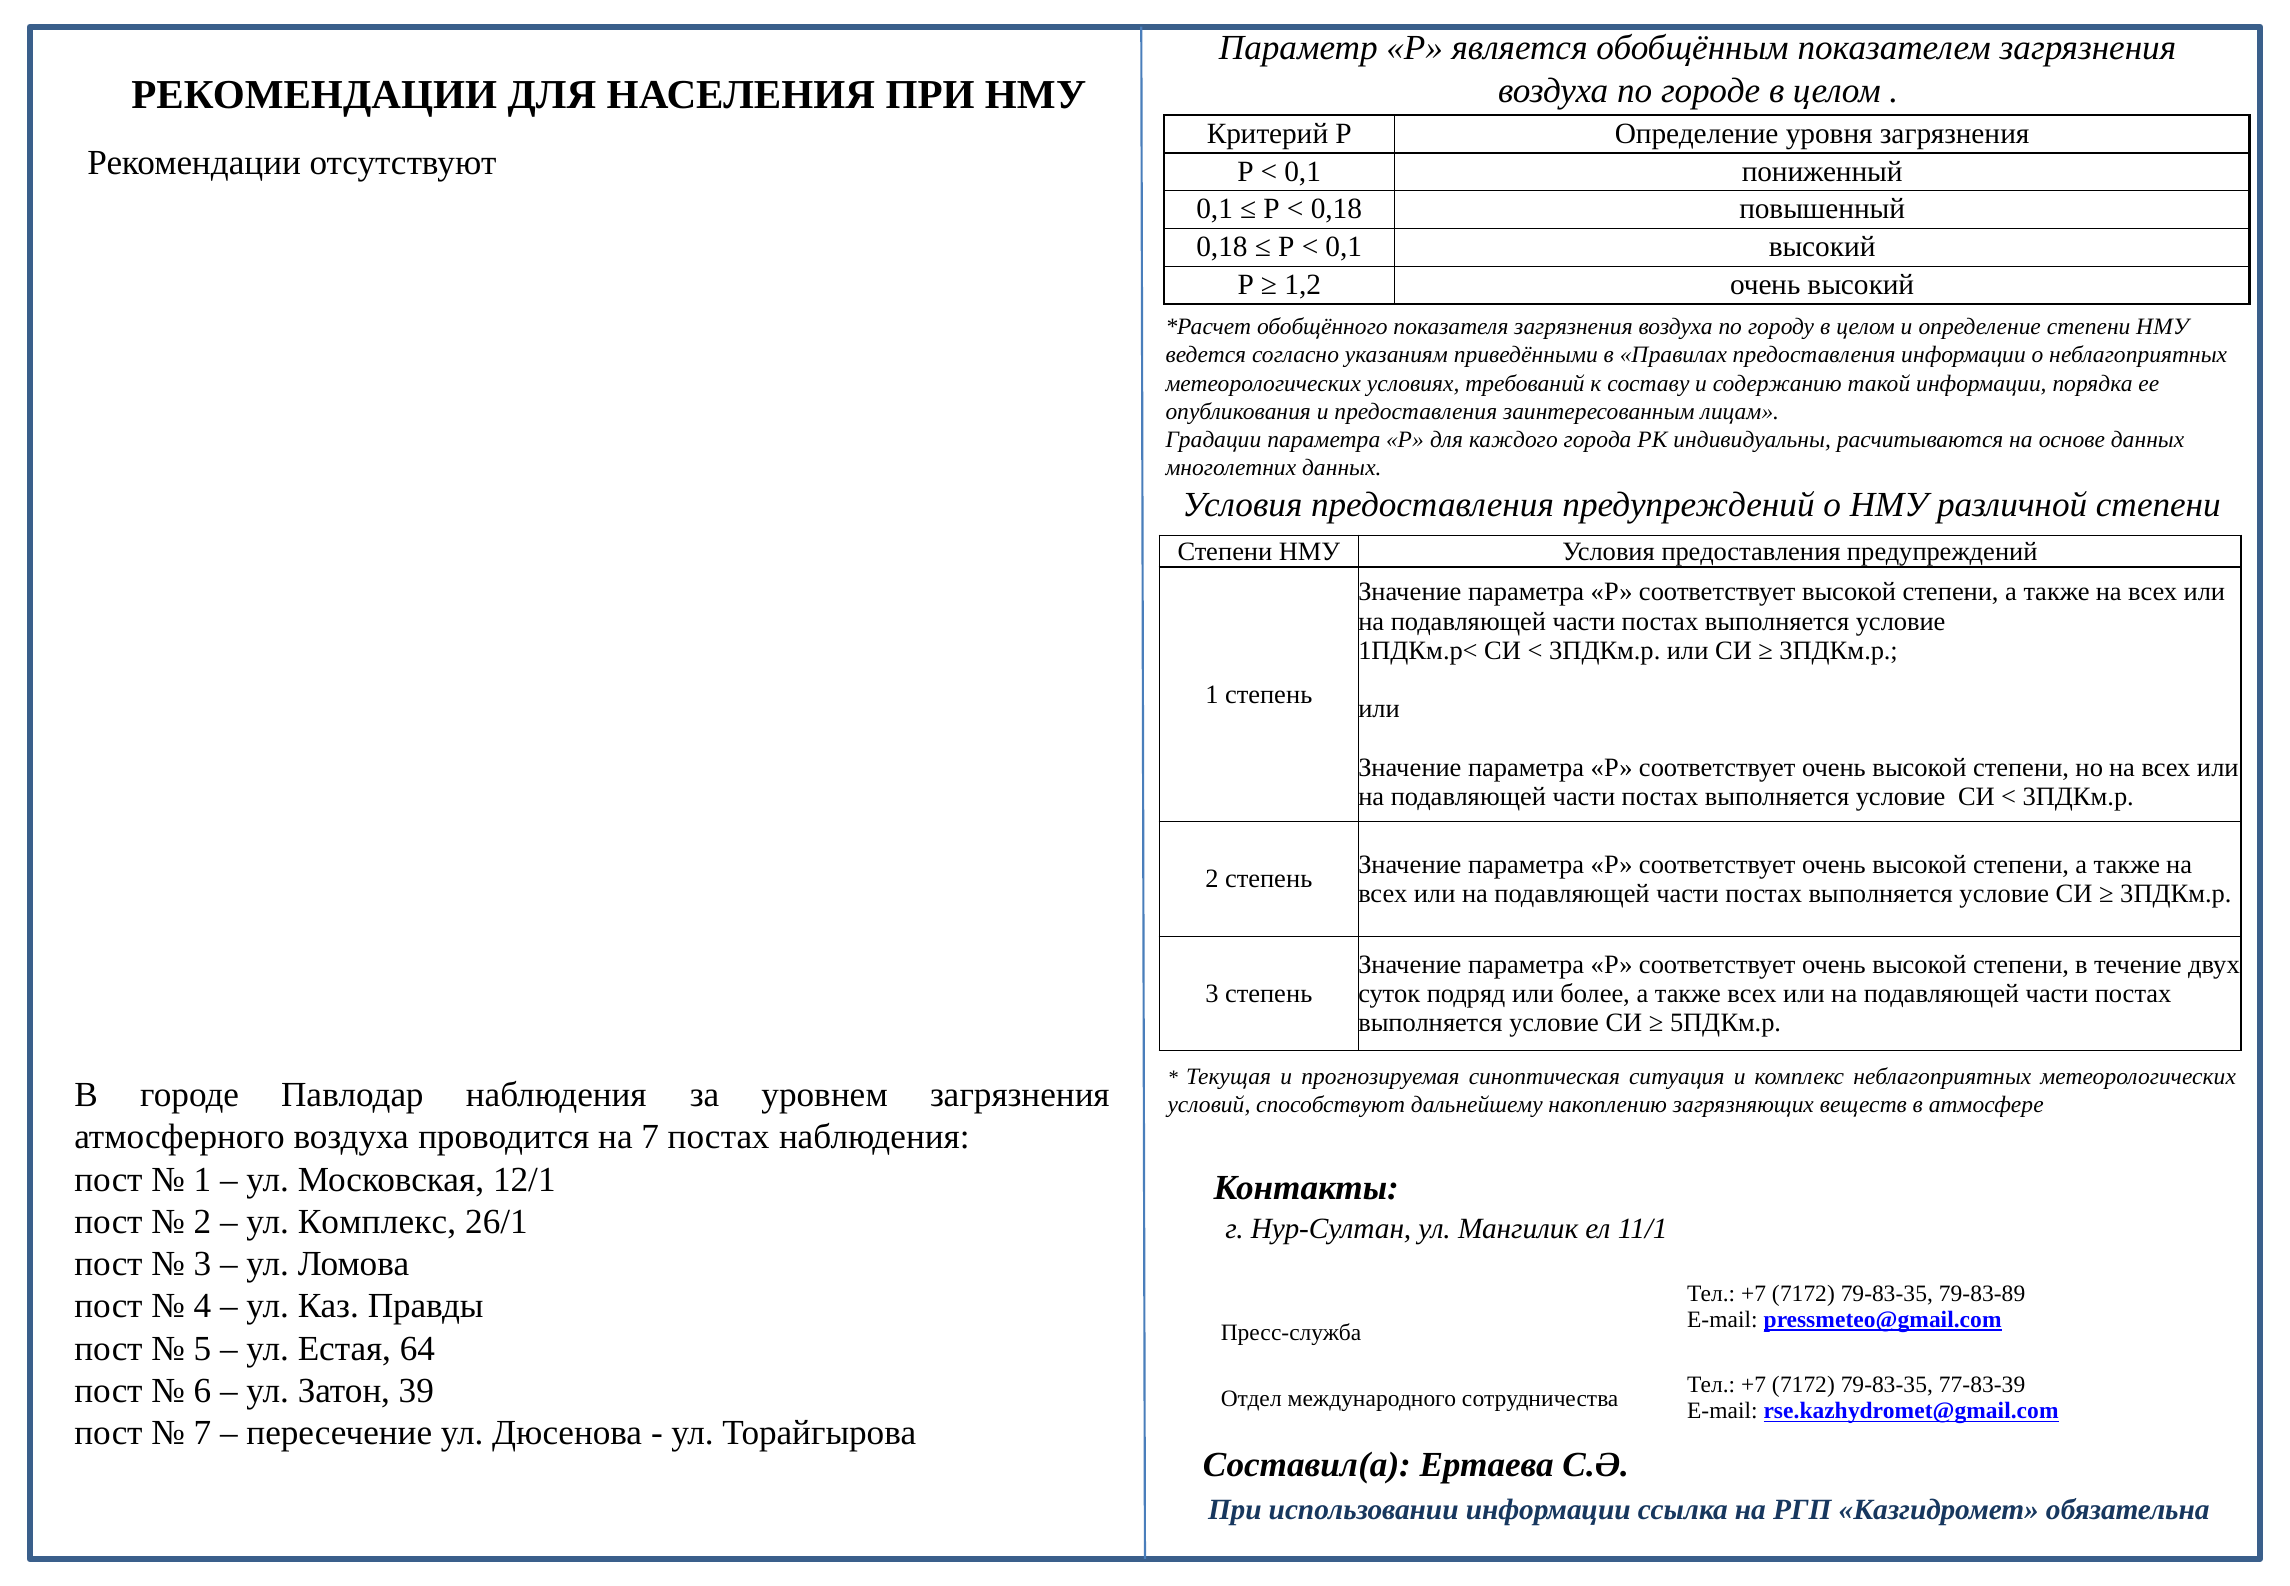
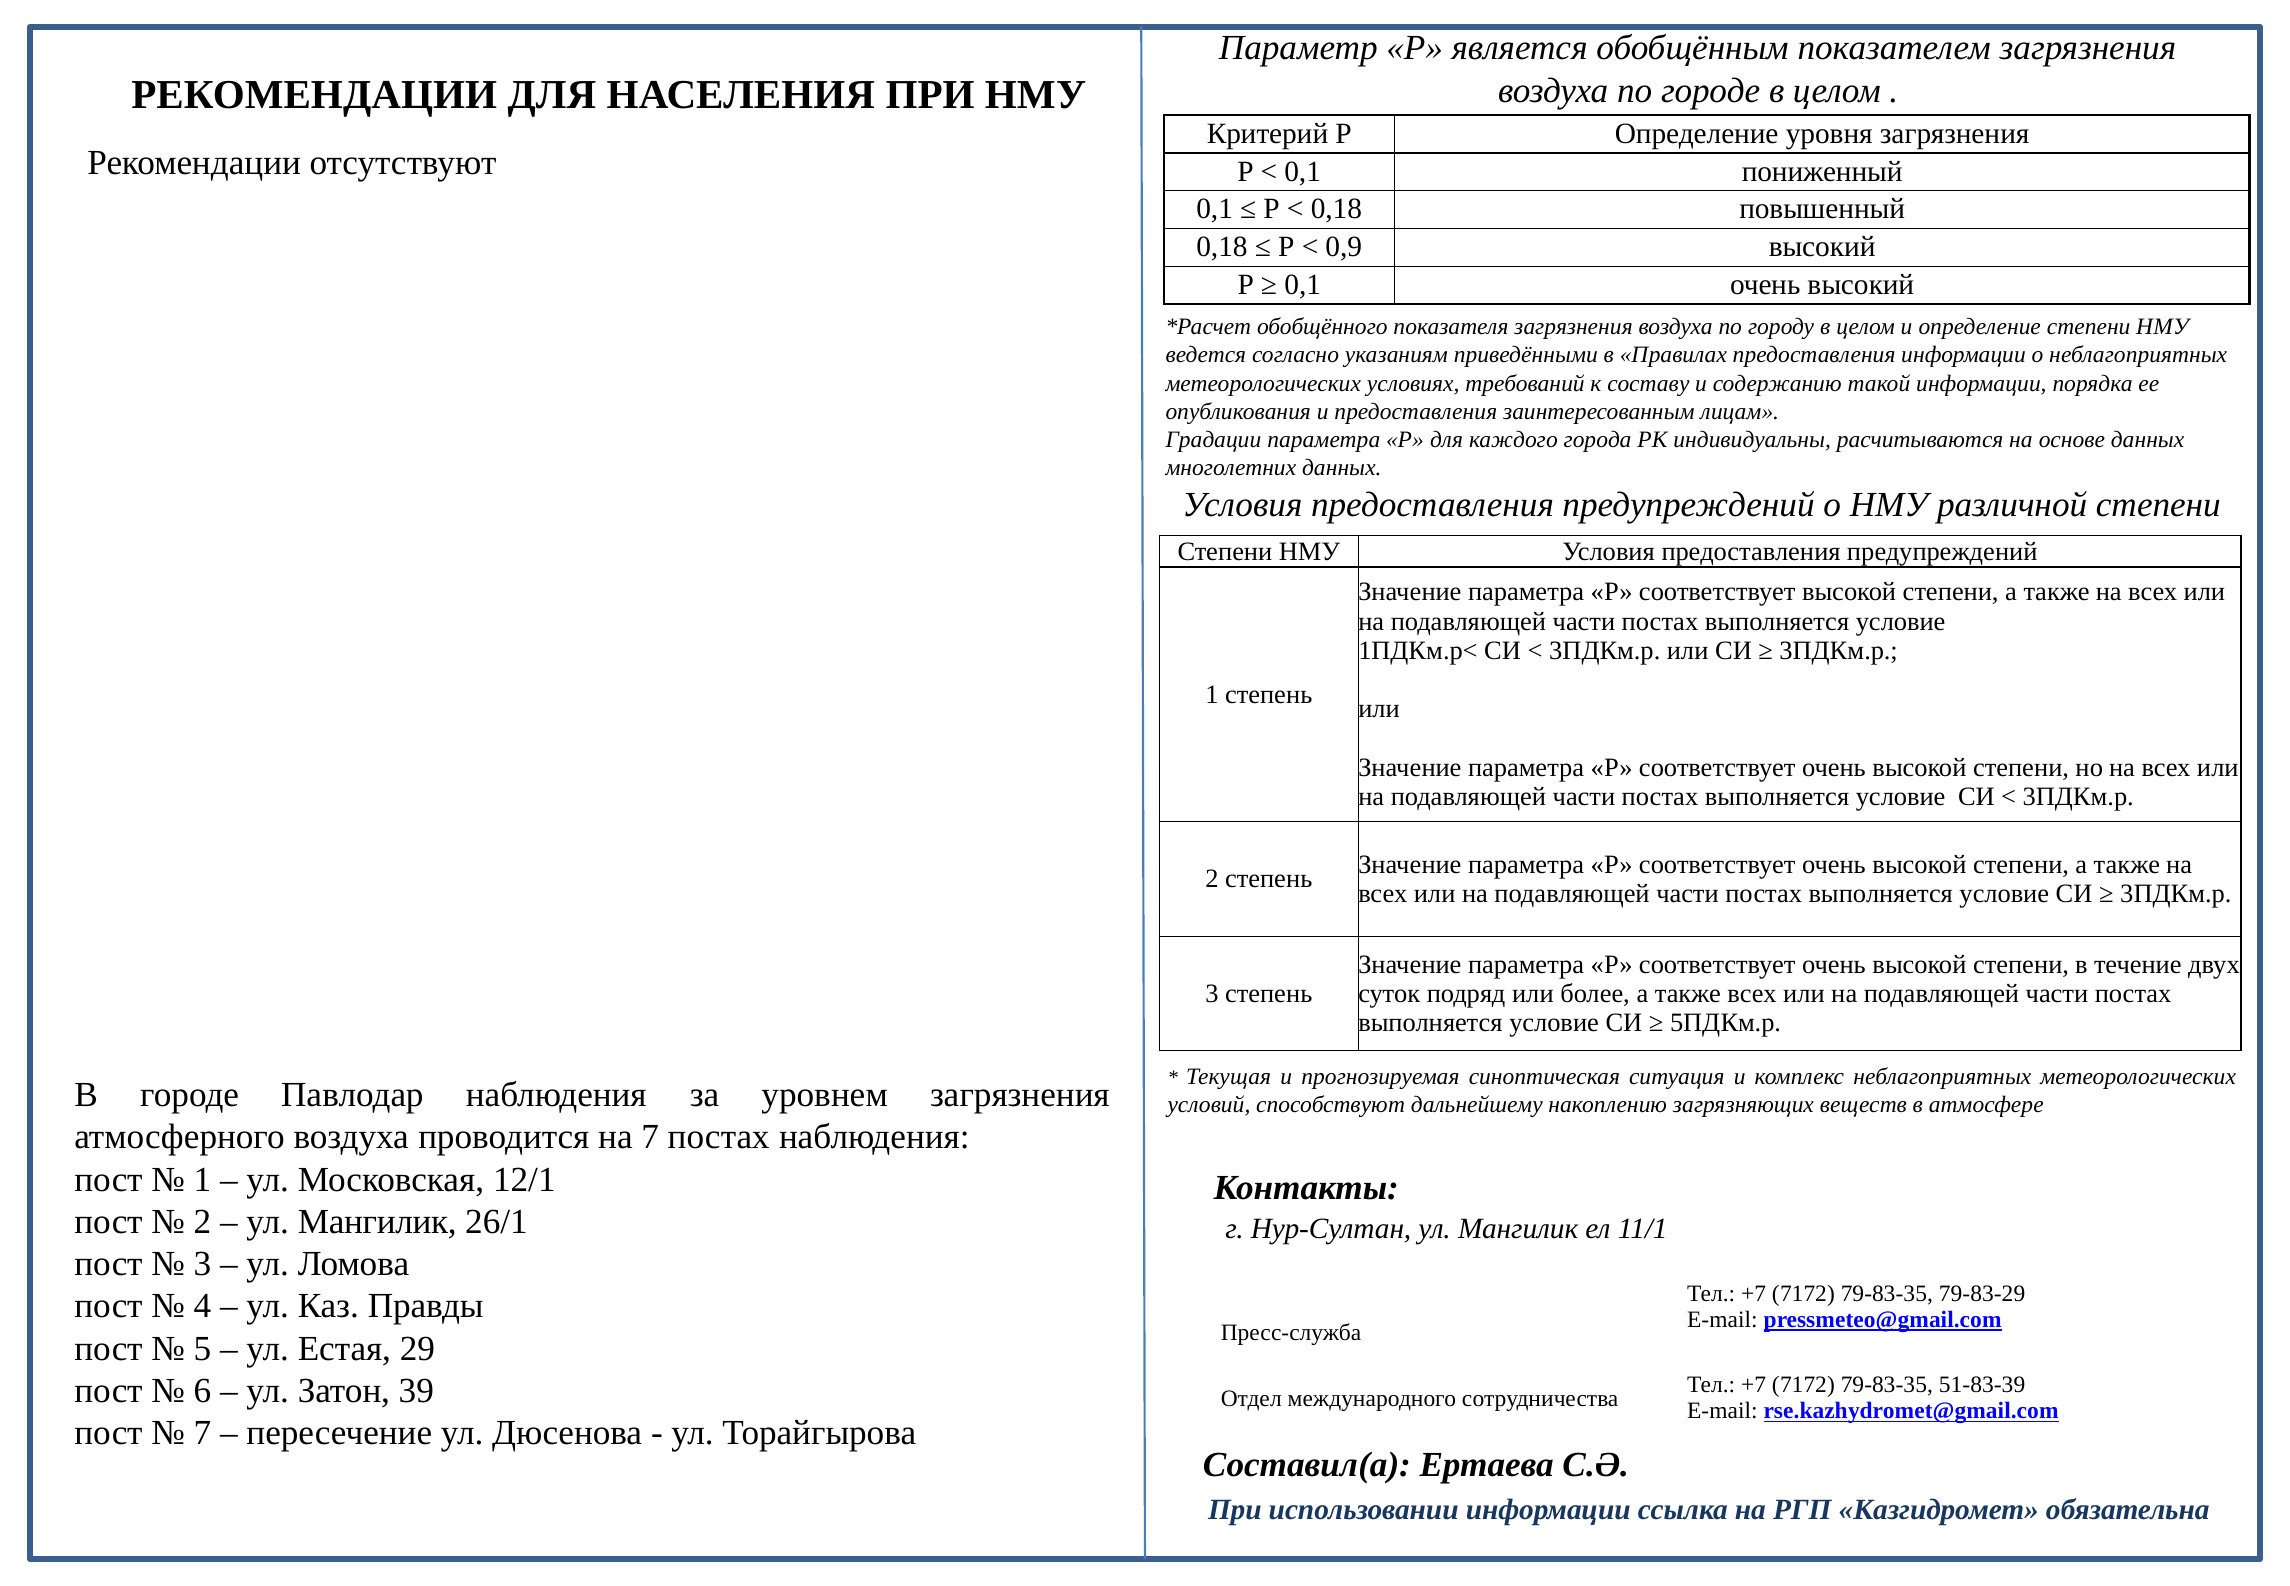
0,1: 0,1 -> 0,9 (1344, 247)
1,2: 1,2 -> 0,1 (1303, 285)
Комплекс: Комплекс -> Мангилик (377, 1221)
79-83-89: 79-83-89 -> 79-83-29 (1982, 1293)
64: 64 -> 29 (417, 1348)
77-83-39: 77-83-39 -> 51-83-39 (1982, 1385)
